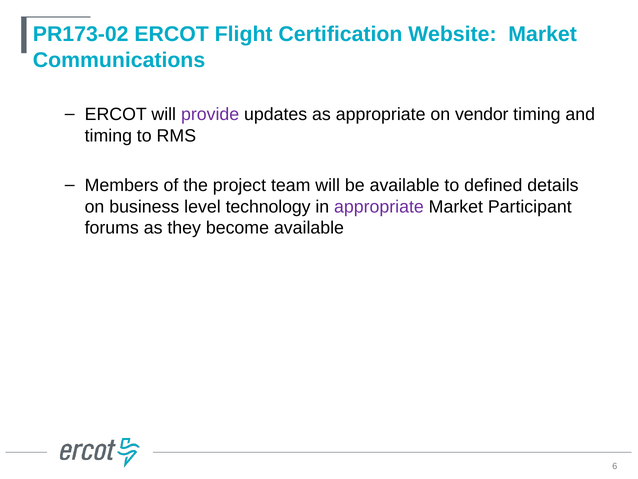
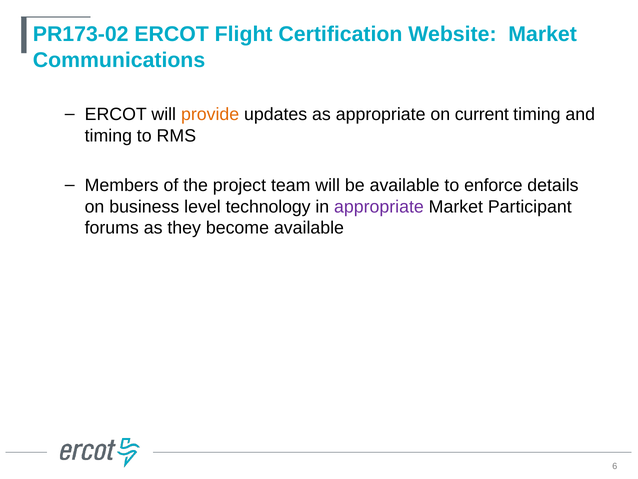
provide colour: purple -> orange (210, 114)
vendor: vendor -> current (482, 114)
defined: defined -> enforce (493, 185)
